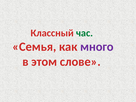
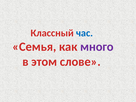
час colour: green -> blue (85, 33)
